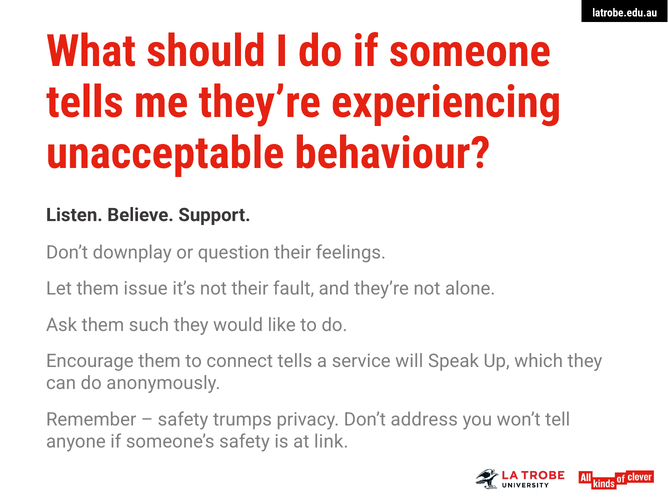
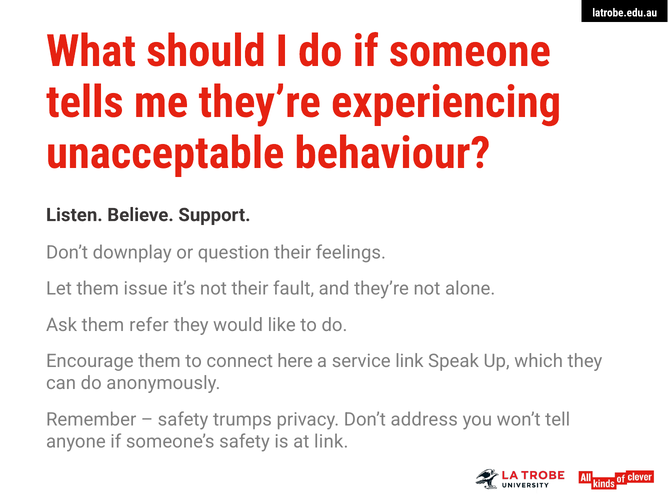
such: such -> refer (149, 325)
connect tells: tells -> here (295, 361)
service will: will -> link (409, 361)
